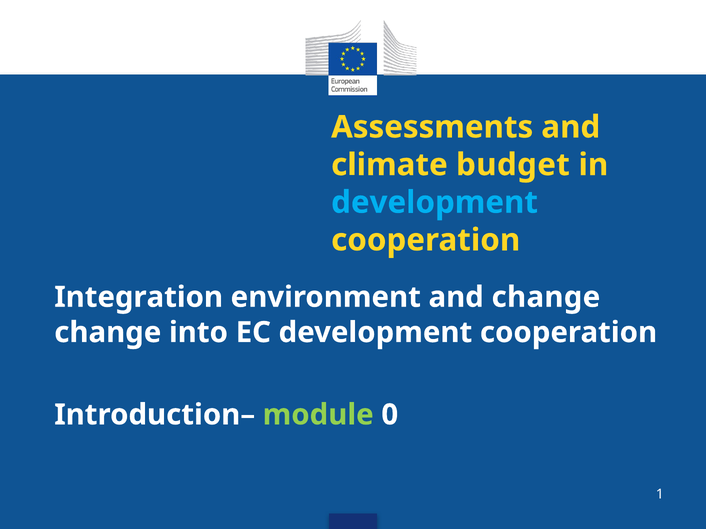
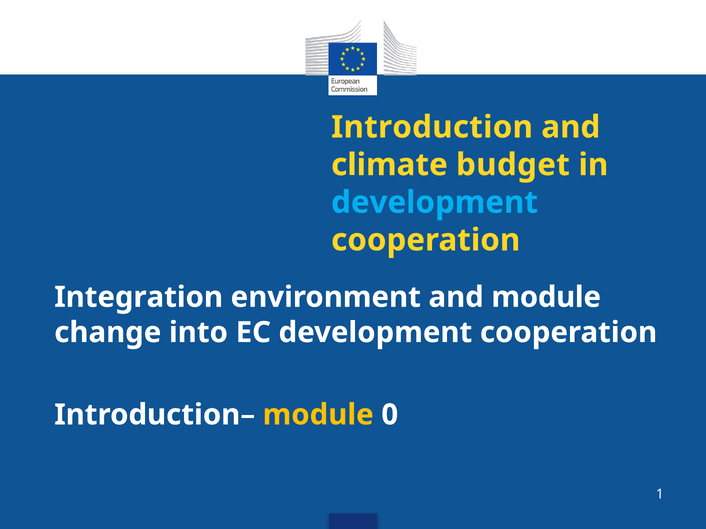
Assessments: Assessments -> Introduction (432, 127)
and change: change -> module (546, 297)
module colour: light green -> yellow (318, 415)
